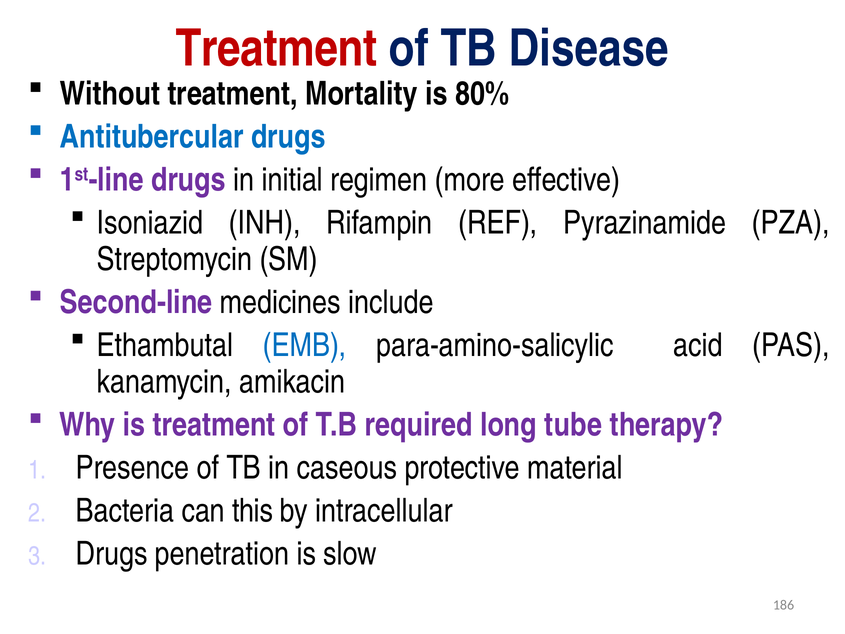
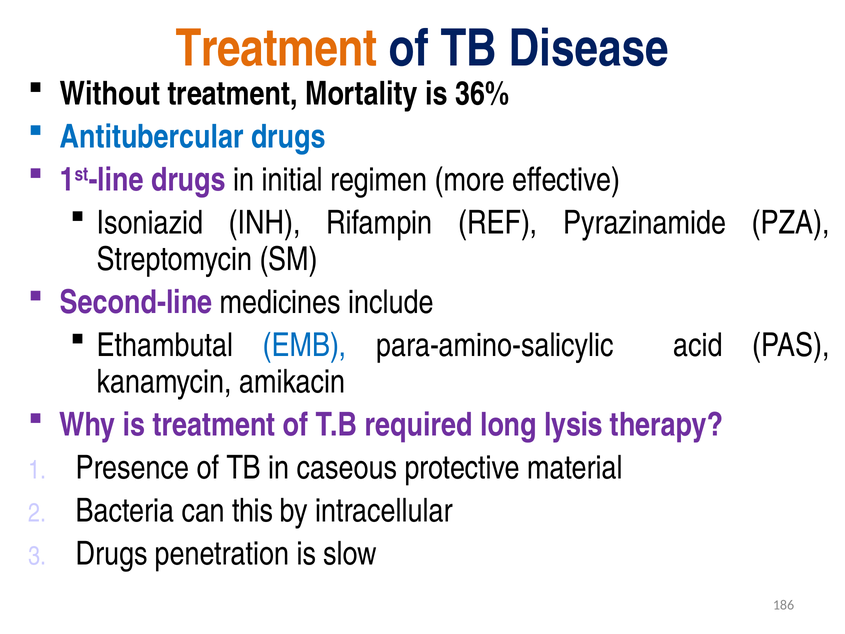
Treatment colour: red -> orange (277, 49)
80%: 80% -> 36% (482, 94)
tube: tube -> lysis (574, 425)
